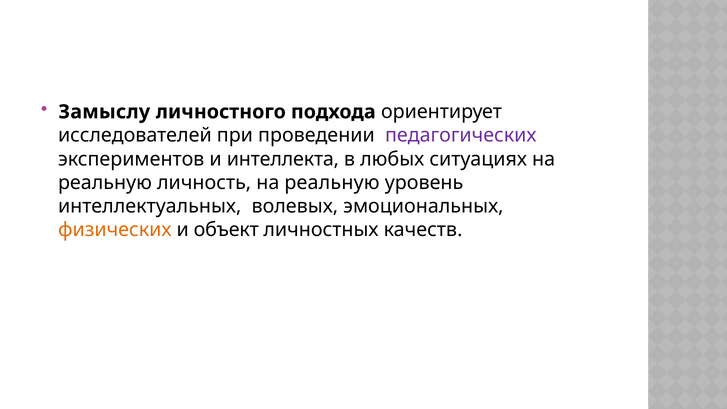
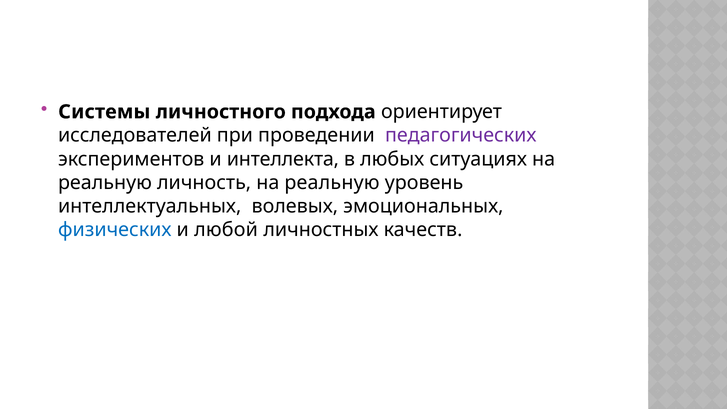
Замыслу: Замыслу -> Системы (104, 112)
физических colour: orange -> blue (115, 230)
объект: объект -> любой (226, 230)
